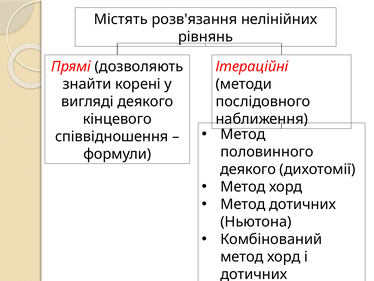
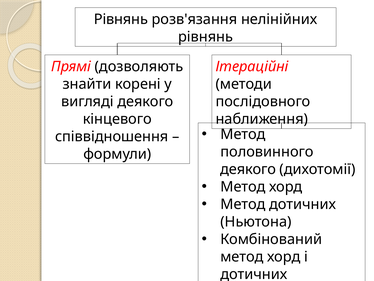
Містять: Містять -> Рівнянь (121, 19)
